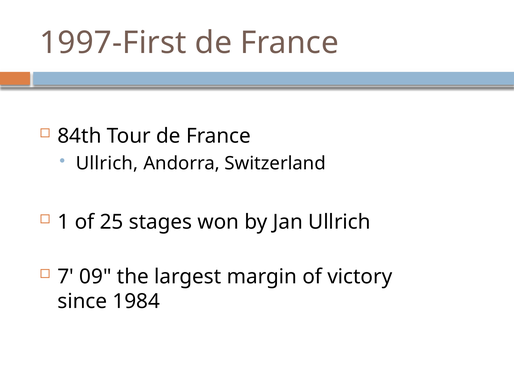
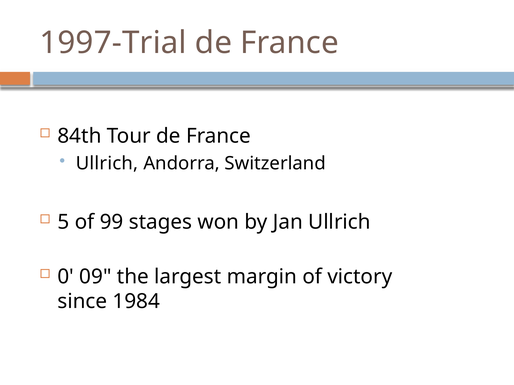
1997-First: 1997-First -> 1997-Trial (113, 43)
1: 1 -> 5 (63, 222)
25: 25 -> 99 (112, 222)
7: 7 -> 0 (66, 277)
